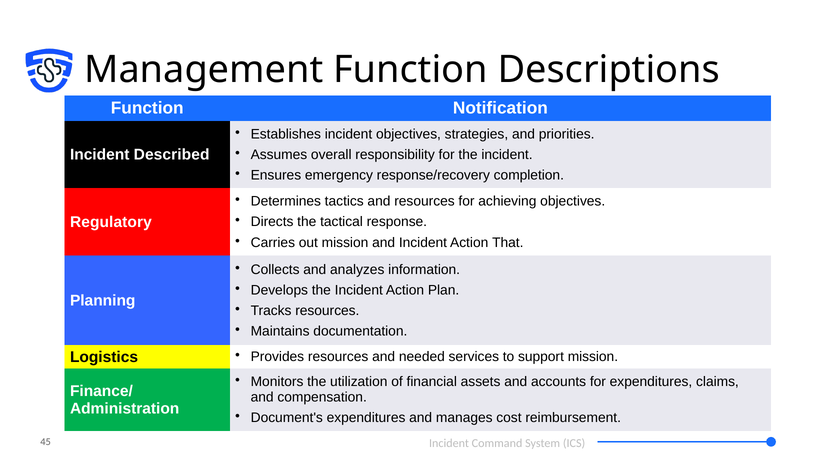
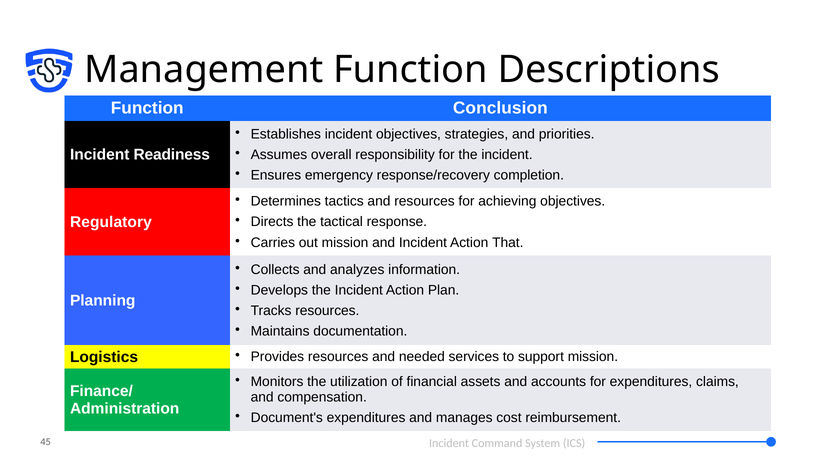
Notification: Notification -> Conclusion (500, 108)
Described: Described -> Readiness (172, 155)
